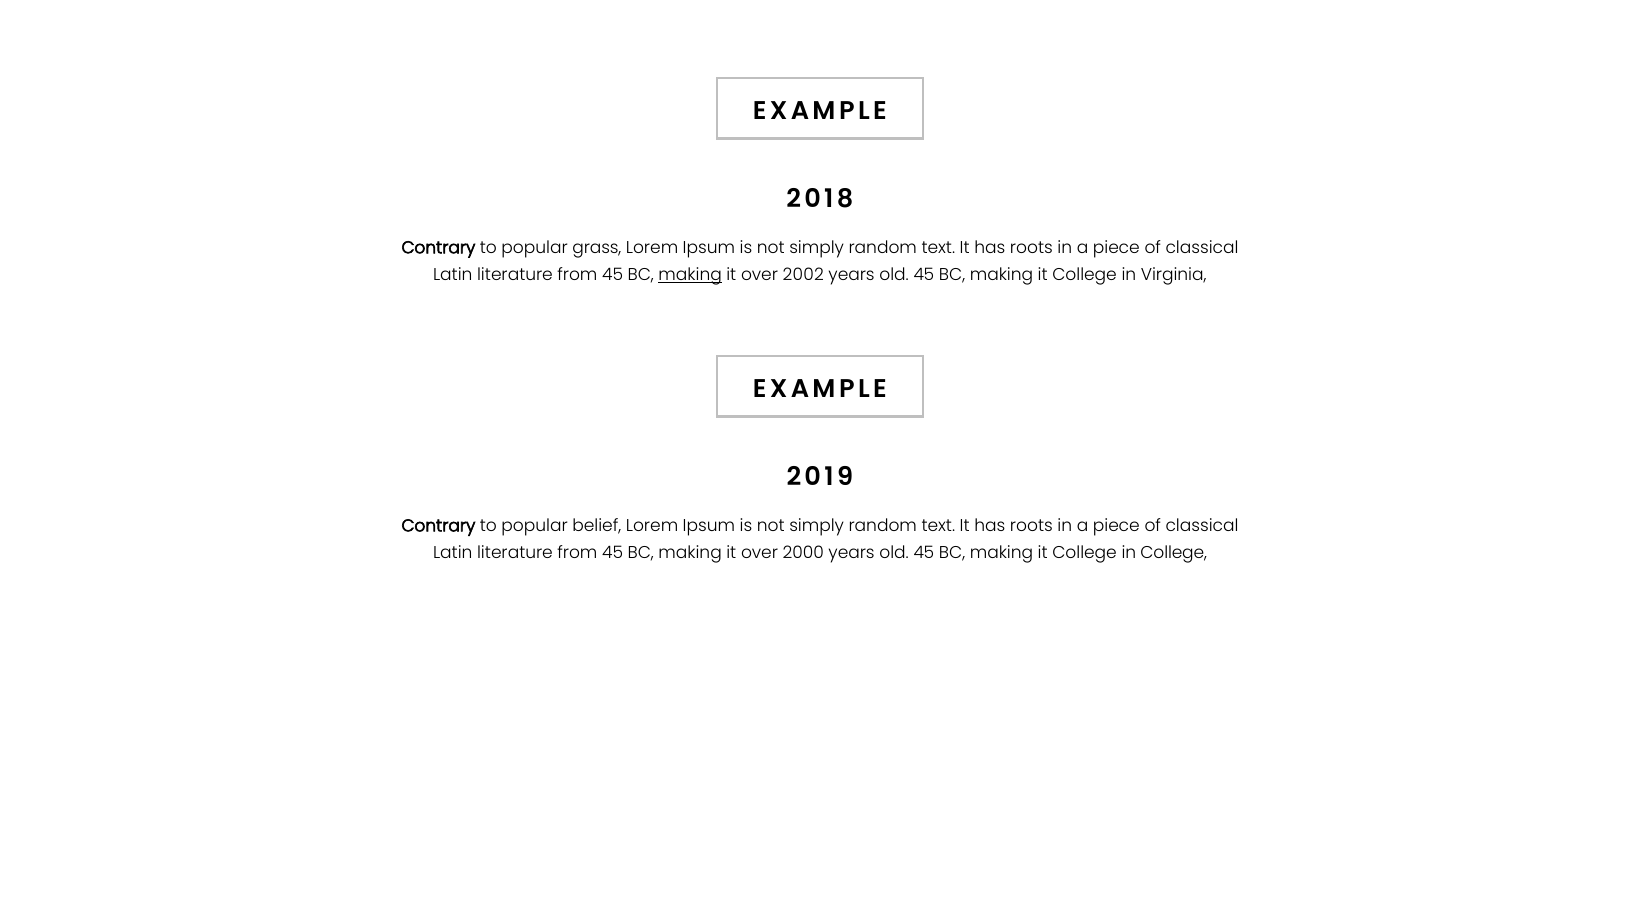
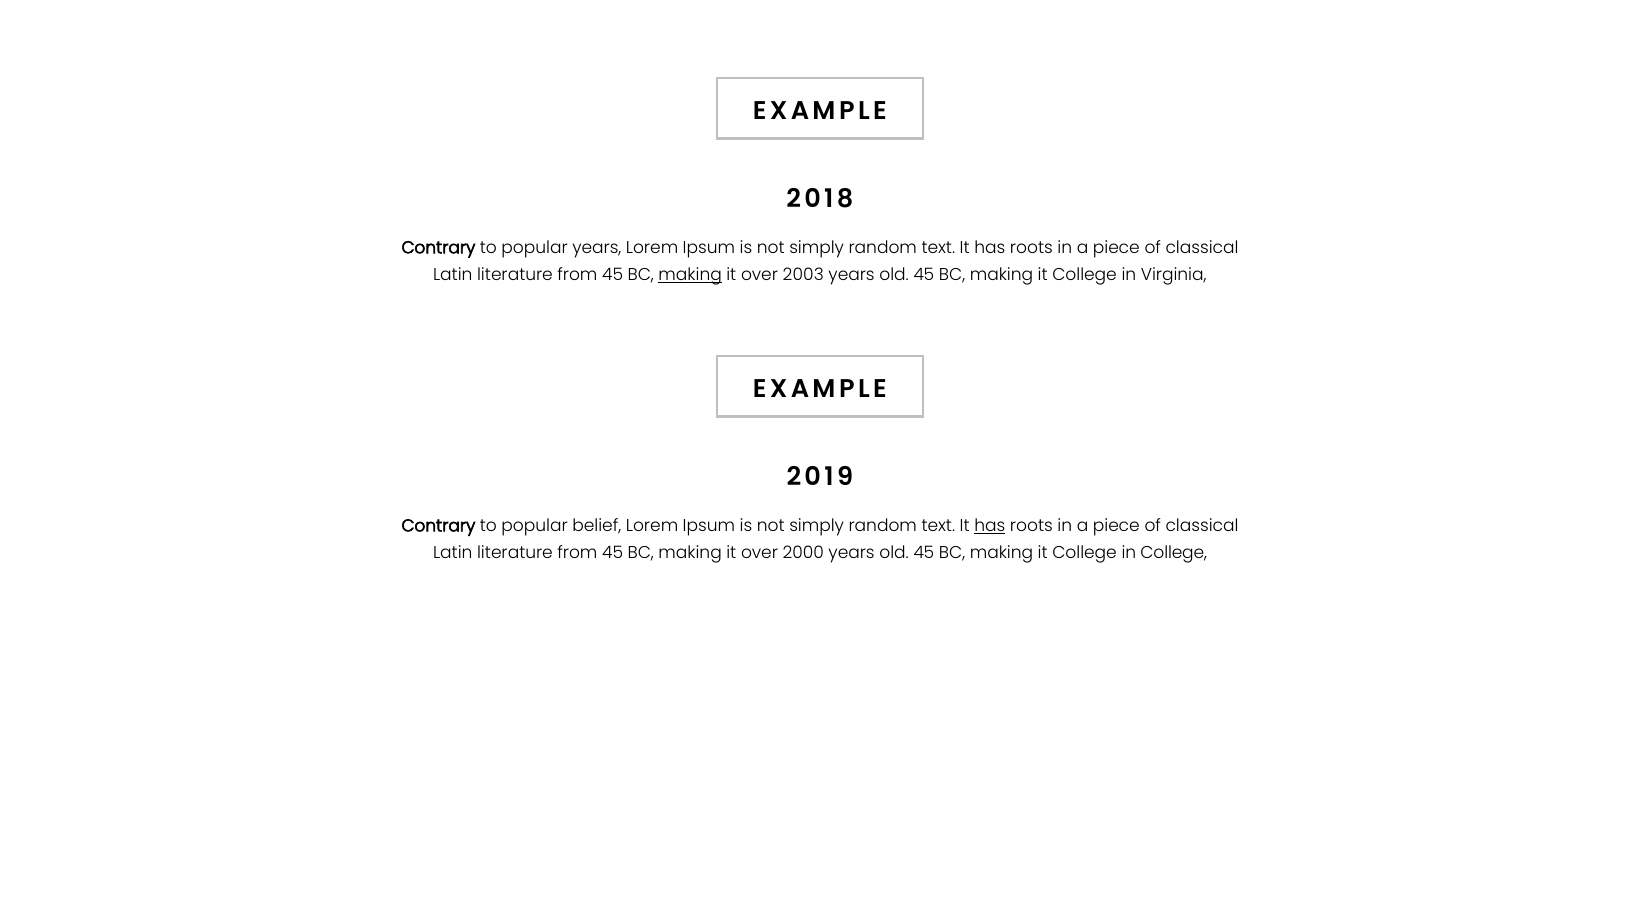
popular grass: grass -> years (597, 247)
2002: 2002 -> 2003 (803, 275)
has underline: none -> present (990, 525)
